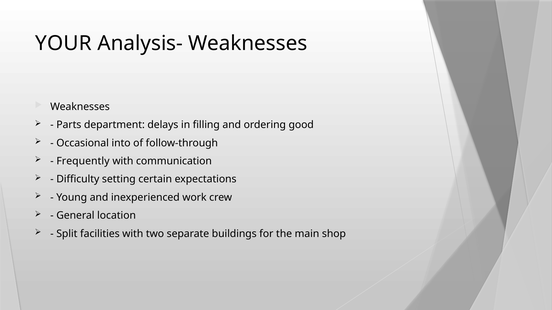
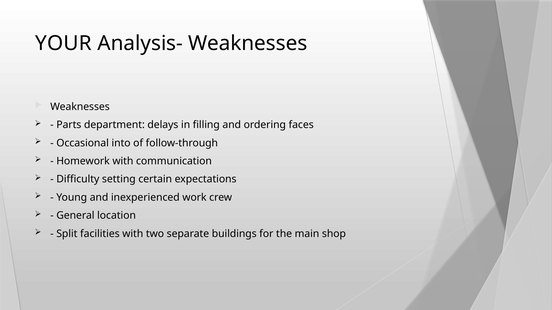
good: good -> faces (301, 125)
Frequently: Frequently -> Homework (83, 161)
